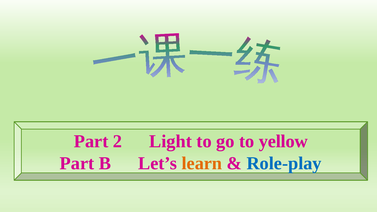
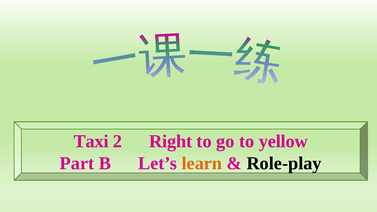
Part: Part -> Taxi (91, 141)
Light: Light -> Right (171, 141)
Role-play colour: blue -> black (284, 163)
